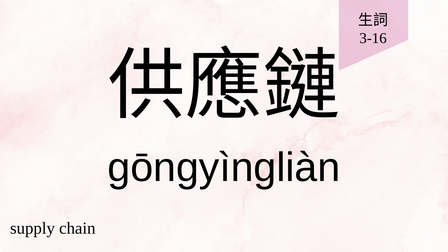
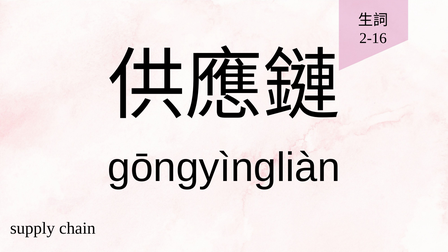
3-16: 3-16 -> 2-16 (373, 38)
